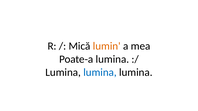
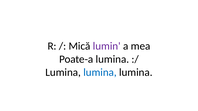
lumin colour: orange -> purple (107, 46)
